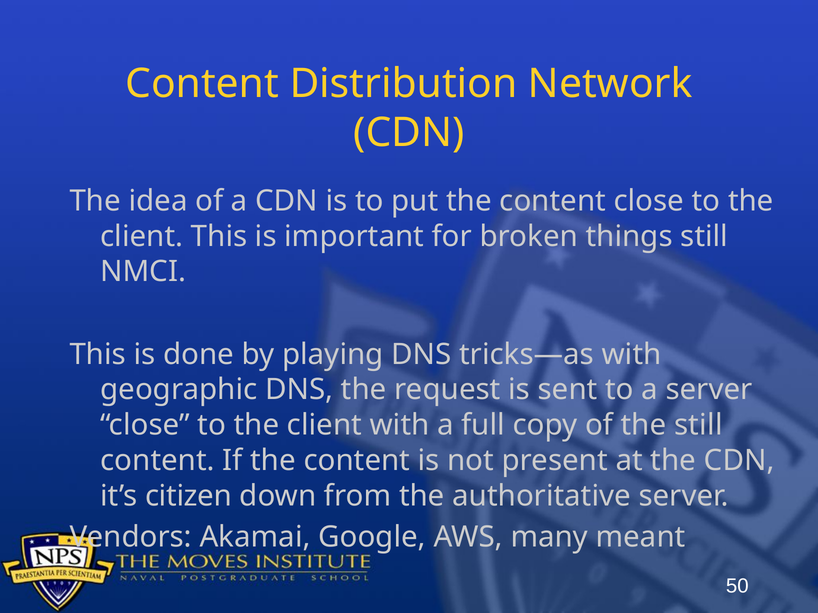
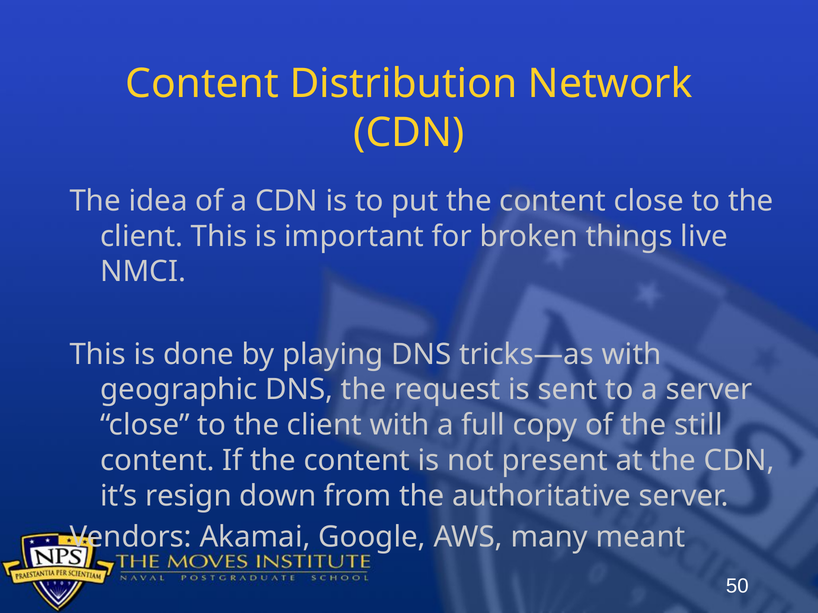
things still: still -> live (704, 237)
citizen: citizen -> resign (188, 496)
